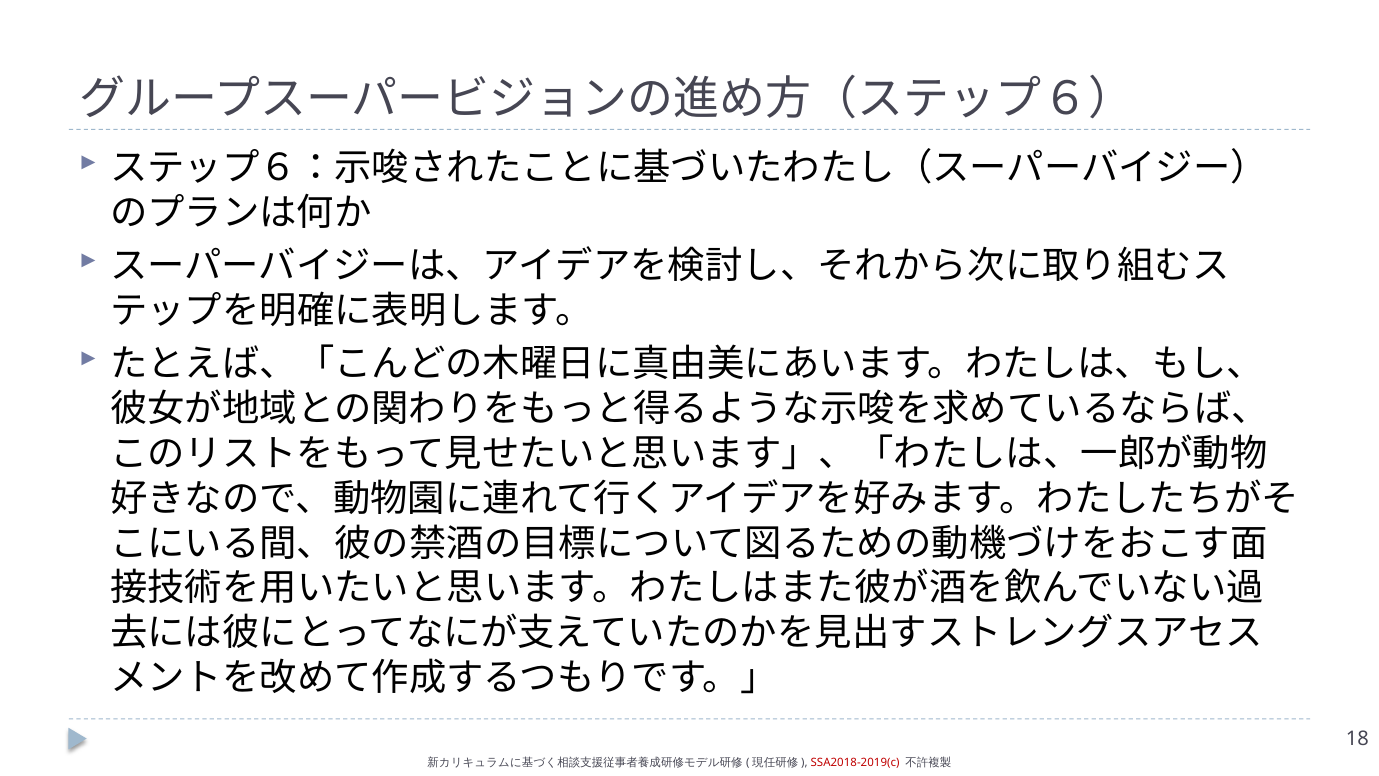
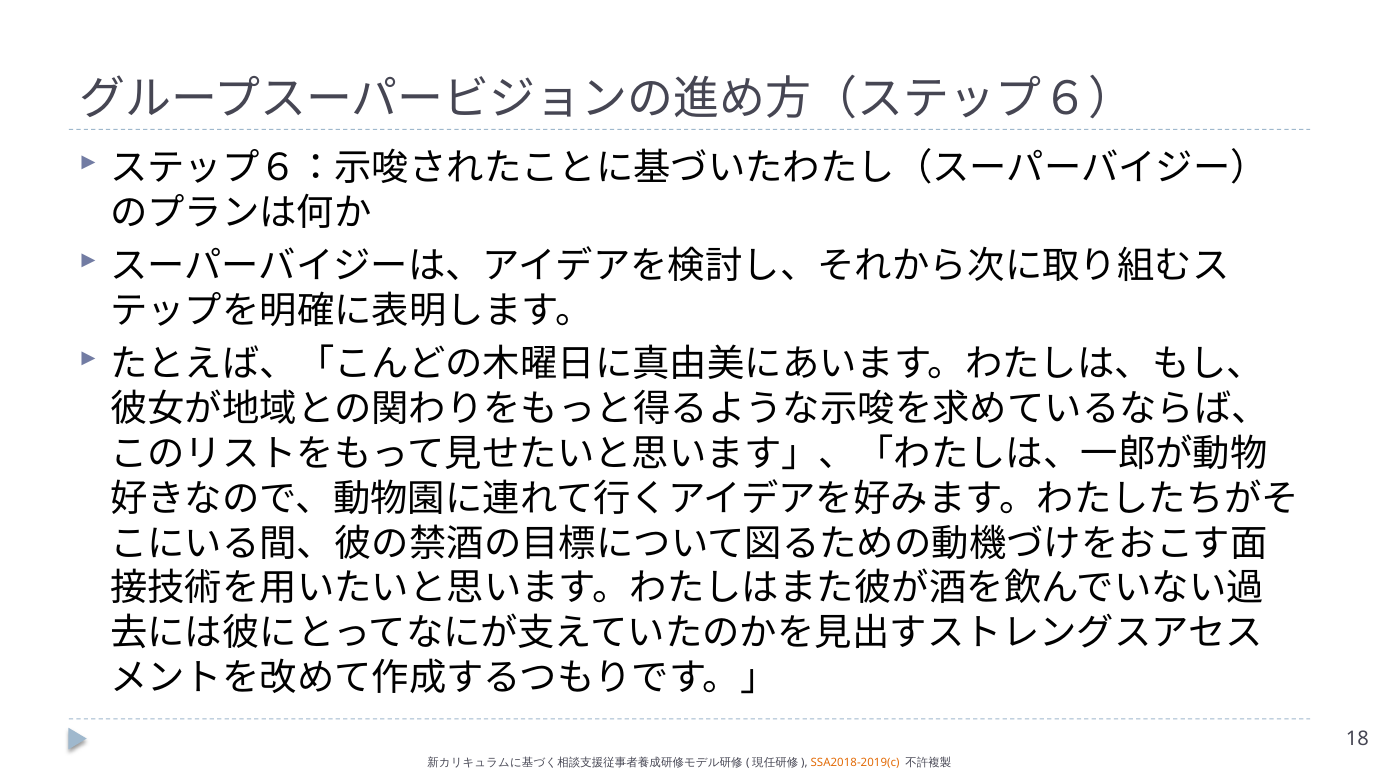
SSA2018-2019(c colour: red -> orange (855, 762)
